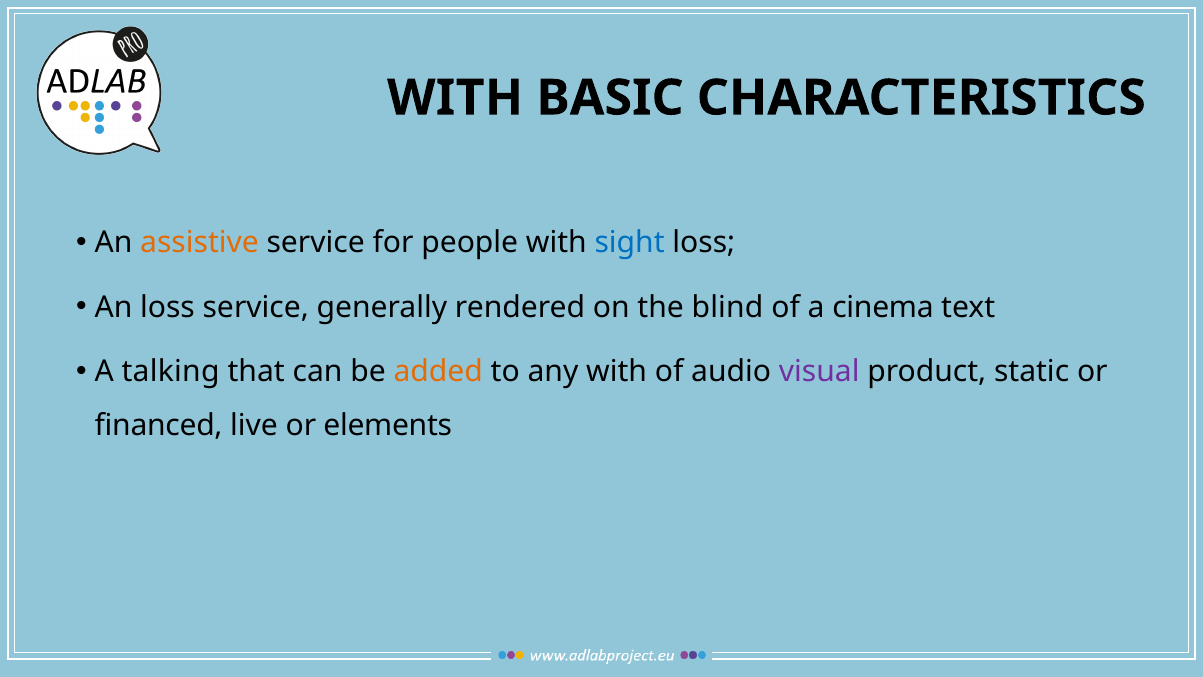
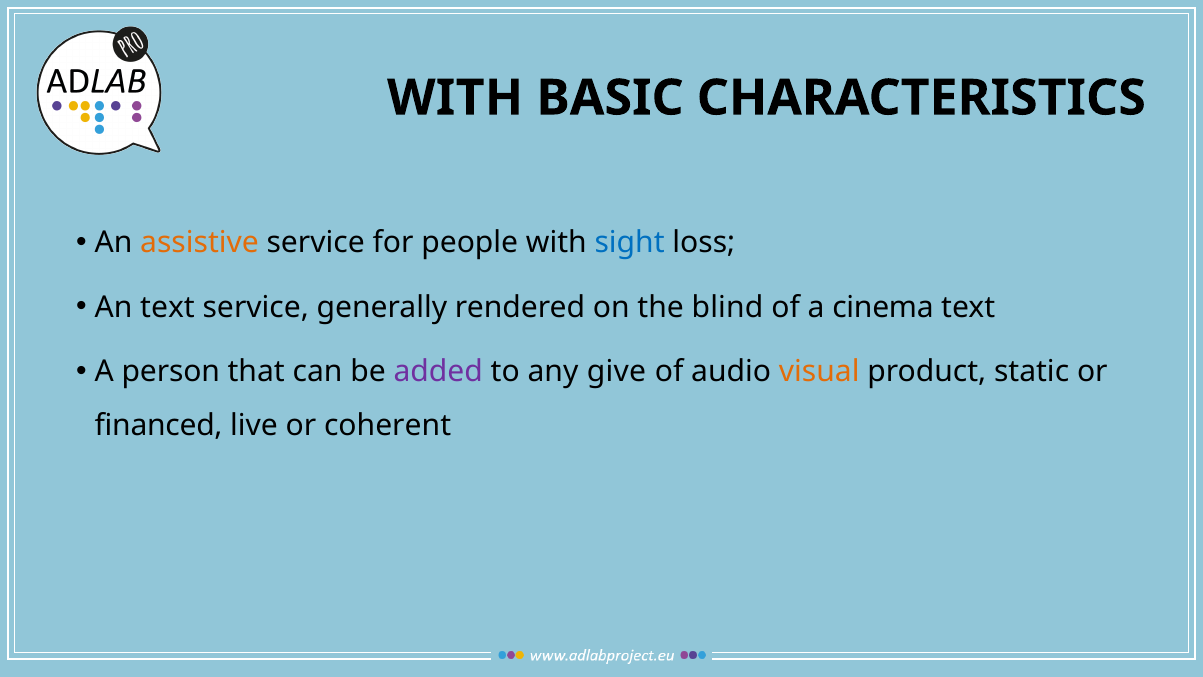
An loss: loss -> text (168, 307)
talking: talking -> person (171, 372)
added colour: orange -> purple (438, 372)
any with: with -> give (616, 372)
visual colour: purple -> orange (819, 372)
elements: elements -> coherent (388, 426)
